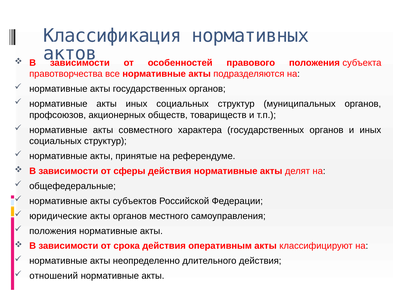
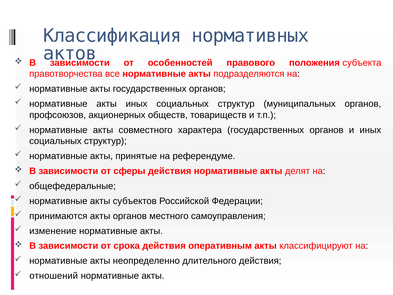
юридические: юридические -> принимаются (58, 216)
положения: положения -> изменение (53, 231)
